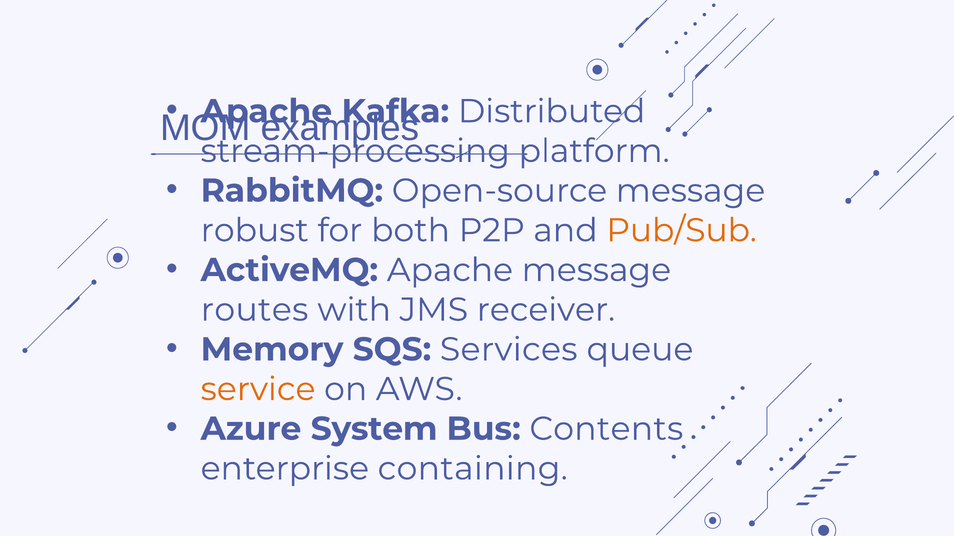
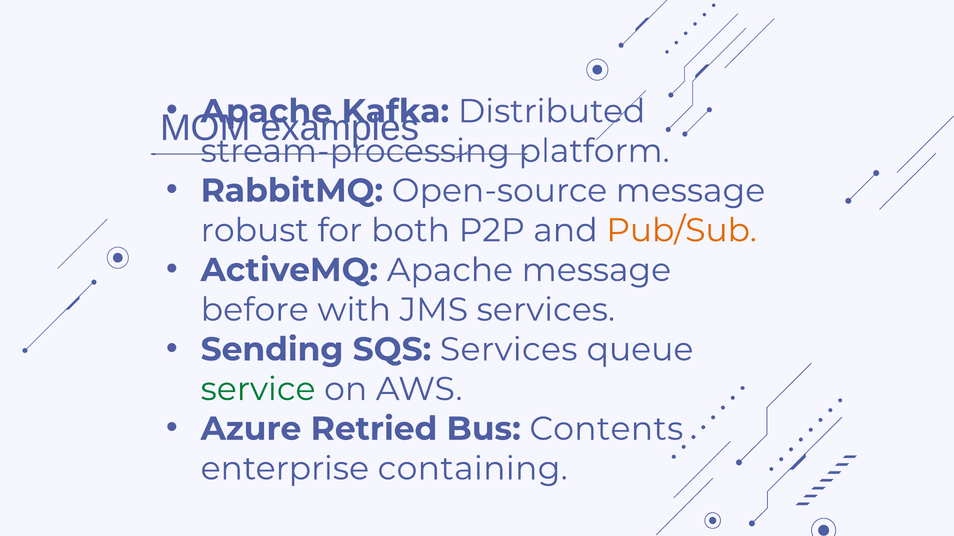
routes: routes -> before (255, 310)
JMS receiver: receiver -> services (546, 310)
Memory: Memory -> Sending (272, 350)
service colour: orange -> green (258, 390)
System: System -> Retried (374, 429)
